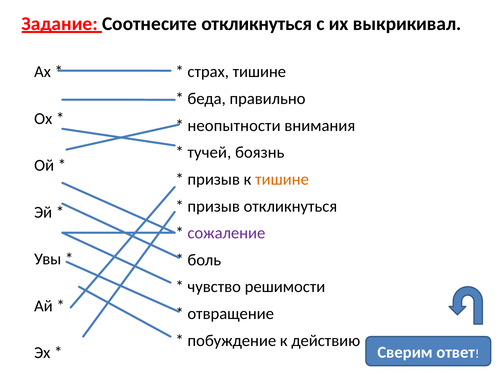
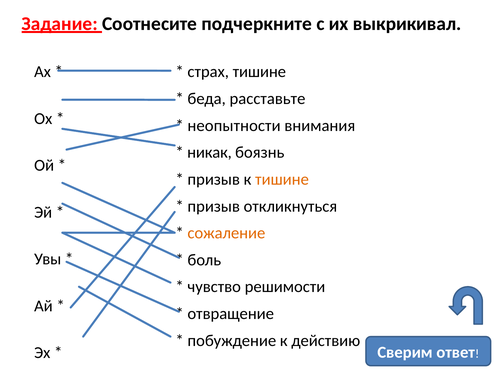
Соотнесите откликнуться: откликнуться -> подчеркните (257, 24)
правильно: правильно -> расставьте (267, 99)
тучей: тучей -> никак (210, 153)
сожаление colour: purple -> orange (226, 233)
